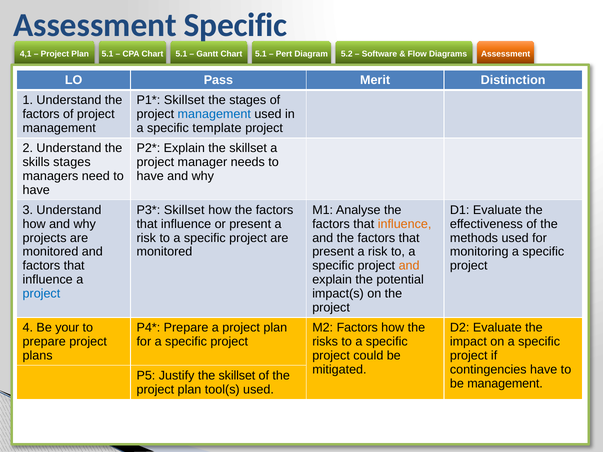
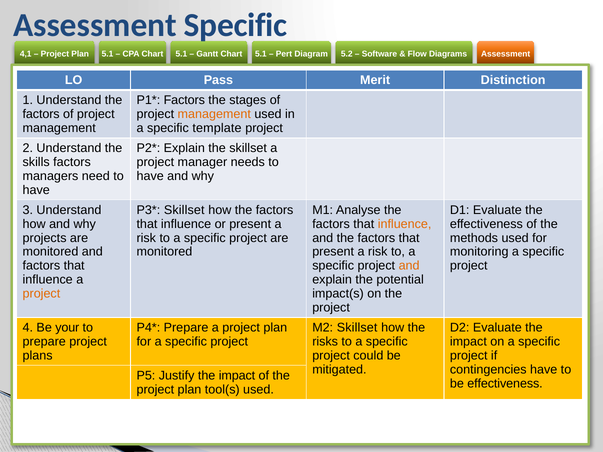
Skillset: Skillset -> Factors (184, 100)
management colour: blue -> orange (214, 114)
skills stages: stages -> factors (72, 162)
project colour: blue -> orange (41, 294)
M2 Factors: Factors -> Skillset (357, 328)
Justify the skillset: skillset -> impact (237, 376)
be management: management -> effectiveness (505, 384)
